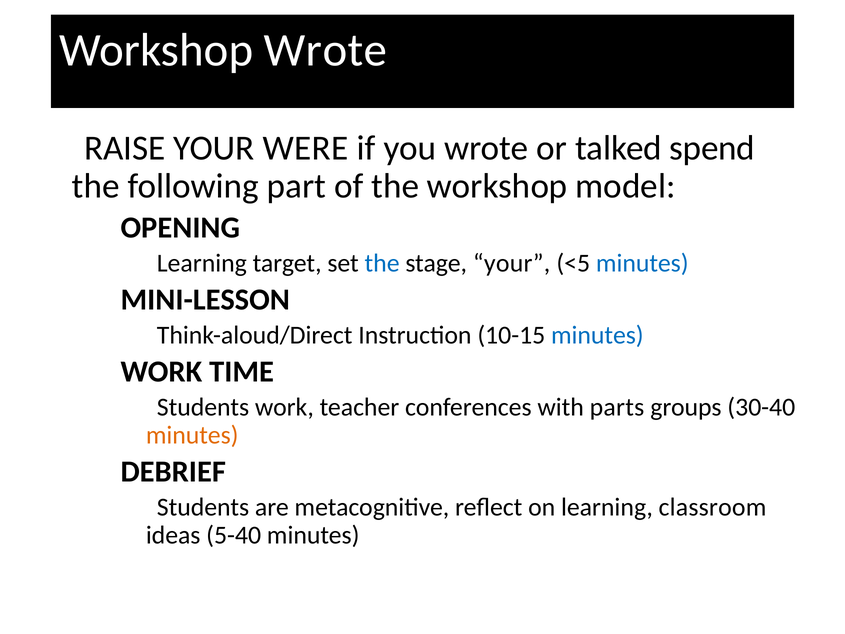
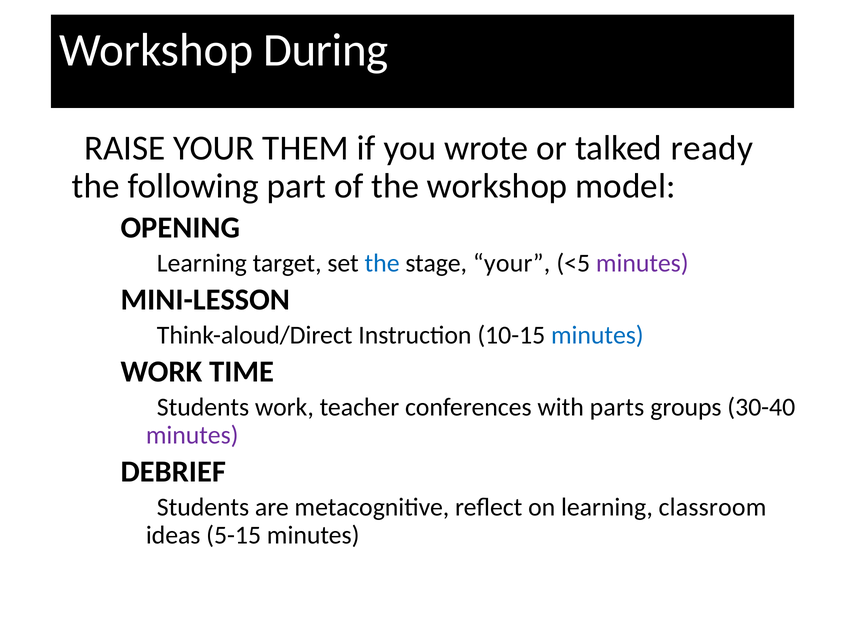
Workshop Wrote: Wrote -> During (326, 50)
WERE: WERE -> THEM (306, 148)
spend: spend -> ready (712, 148)
minutes colour: blue -> purple (642, 263)
minutes colour: orange -> purple (192, 435)
5-40: 5-40 -> 5-15 (234, 535)
